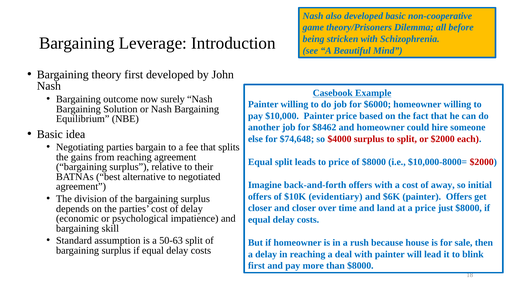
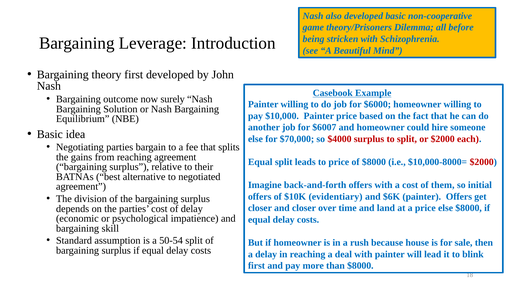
$8462: $8462 -> $6007 (324, 127)
$74,648: $74,648 -> $70,000 (297, 139)
away: away -> them (443, 185)
price just: just -> else (446, 208)
50-63: 50-63 -> 50-54 (171, 241)
